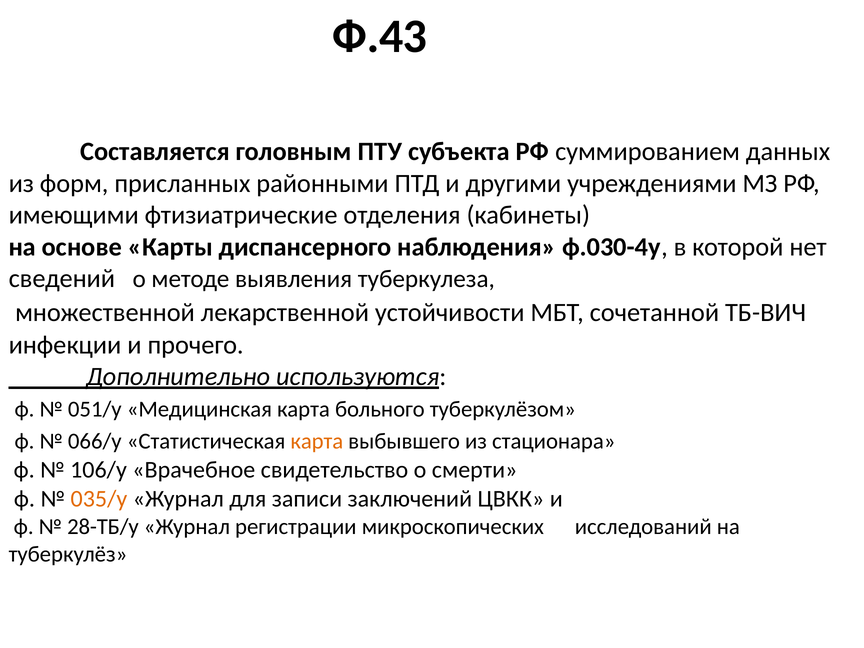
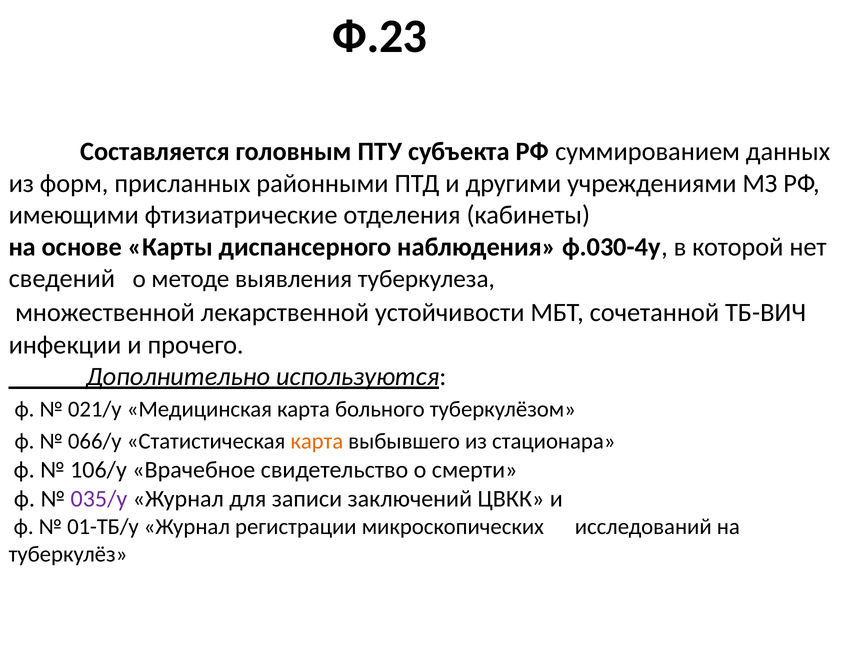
Ф.43: Ф.43 -> Ф.23 (380, 36)
051/у: 051/у -> 021/у (95, 409)
035/у colour: orange -> purple (99, 499)
28-ТБ/у: 28-ТБ/у -> 01-ТБ/у (103, 527)
